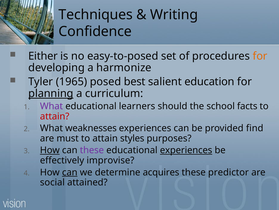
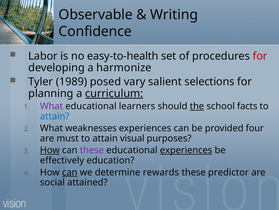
Techniques: Techniques -> Observable (96, 15)
Either: Either -> Labor (43, 56)
easy-to-posed: easy-to-posed -> easy-to-health (123, 56)
for colour: orange -> red (260, 56)
1965: 1965 -> 1989 (72, 81)
best: best -> vary (135, 81)
education: education -> selections (209, 81)
planning underline: present -> none (51, 93)
curriculum underline: none -> present (114, 93)
the underline: none -> present (197, 106)
attain colour: red -> blue (55, 116)
find: find -> four (255, 128)
styles: styles -> visual (132, 138)
improvise: improvise -> education (110, 160)
acquires: acquires -> rewards (161, 172)
